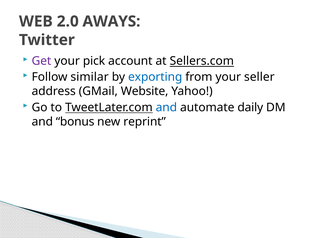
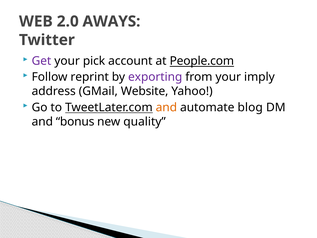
Sellers.com: Sellers.com -> People.com (202, 61)
similar: similar -> reprint (90, 77)
exporting colour: blue -> purple (155, 77)
seller: seller -> imply (259, 77)
and colour: blue -> orange (166, 107)
daily: daily -> blog (250, 107)
reprint: reprint -> quality (145, 122)
